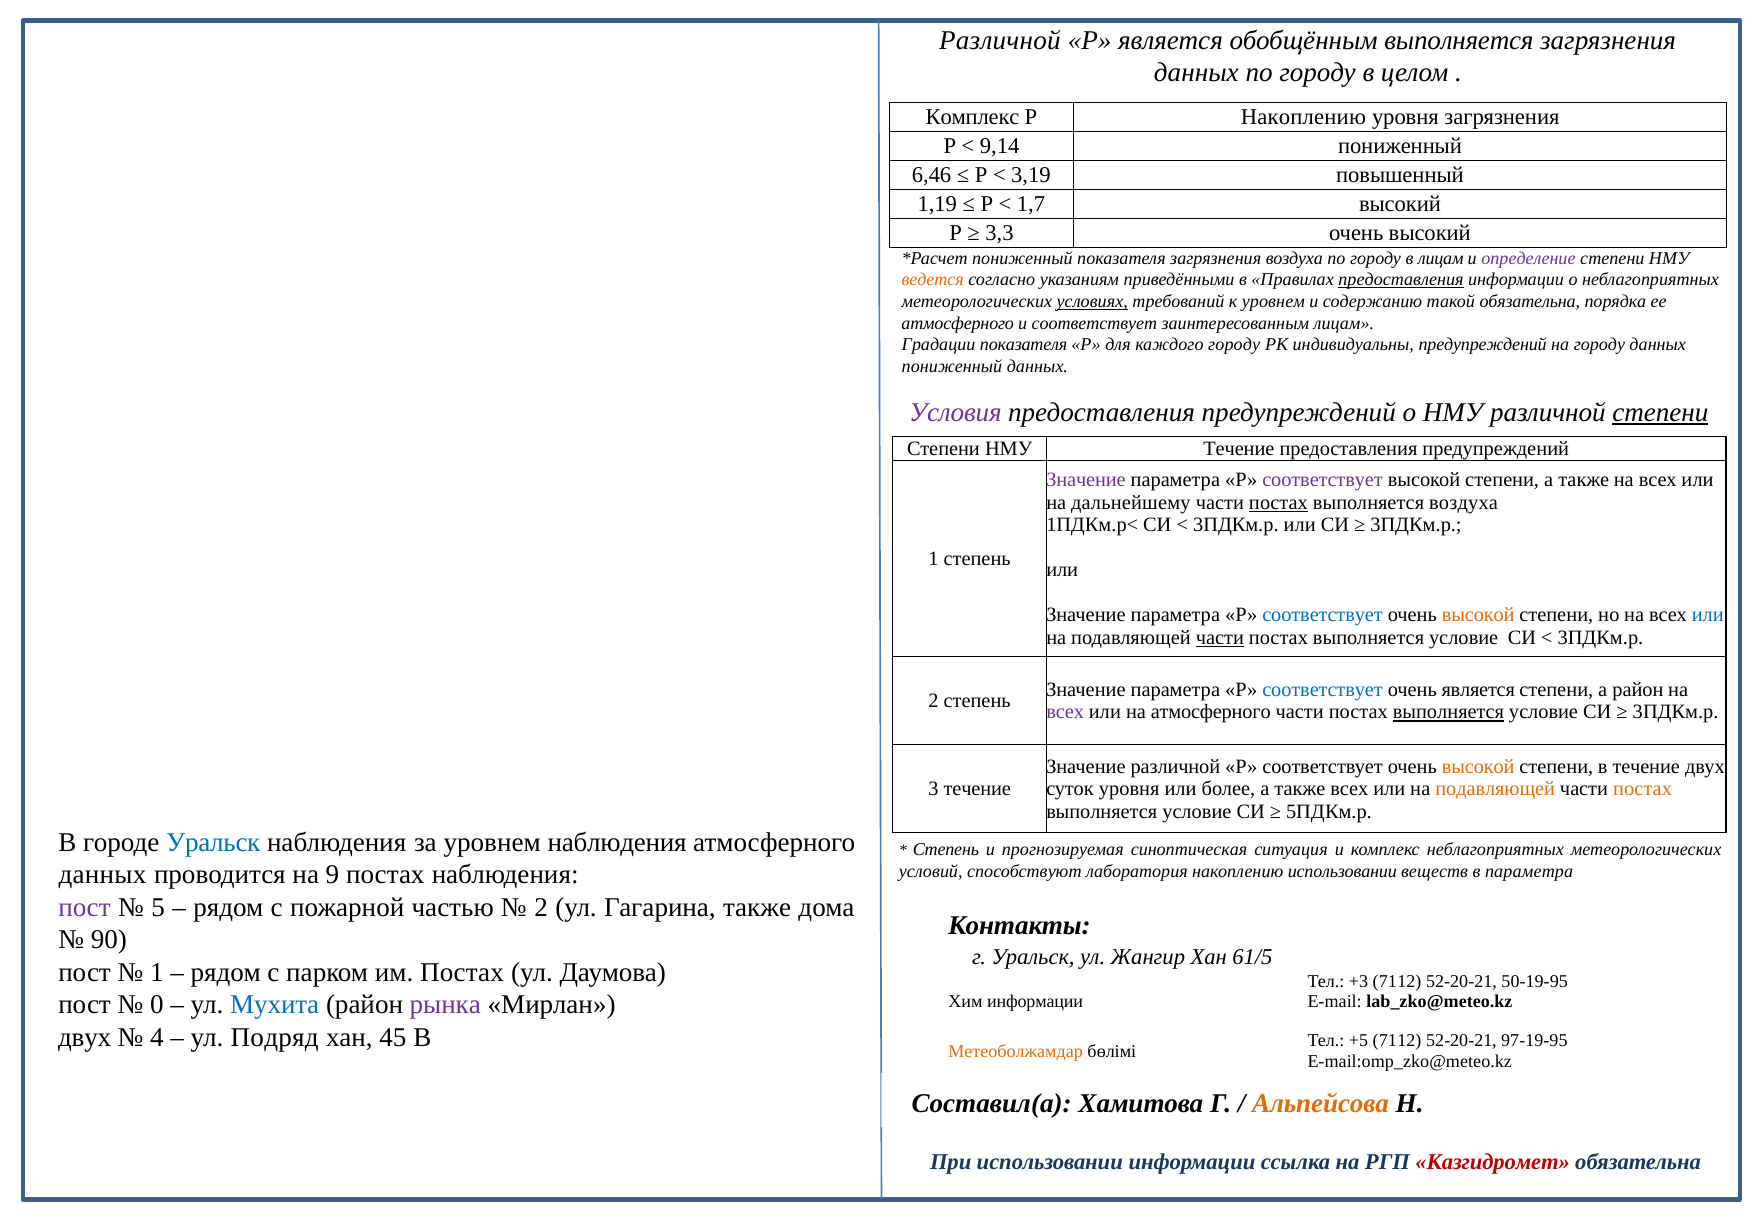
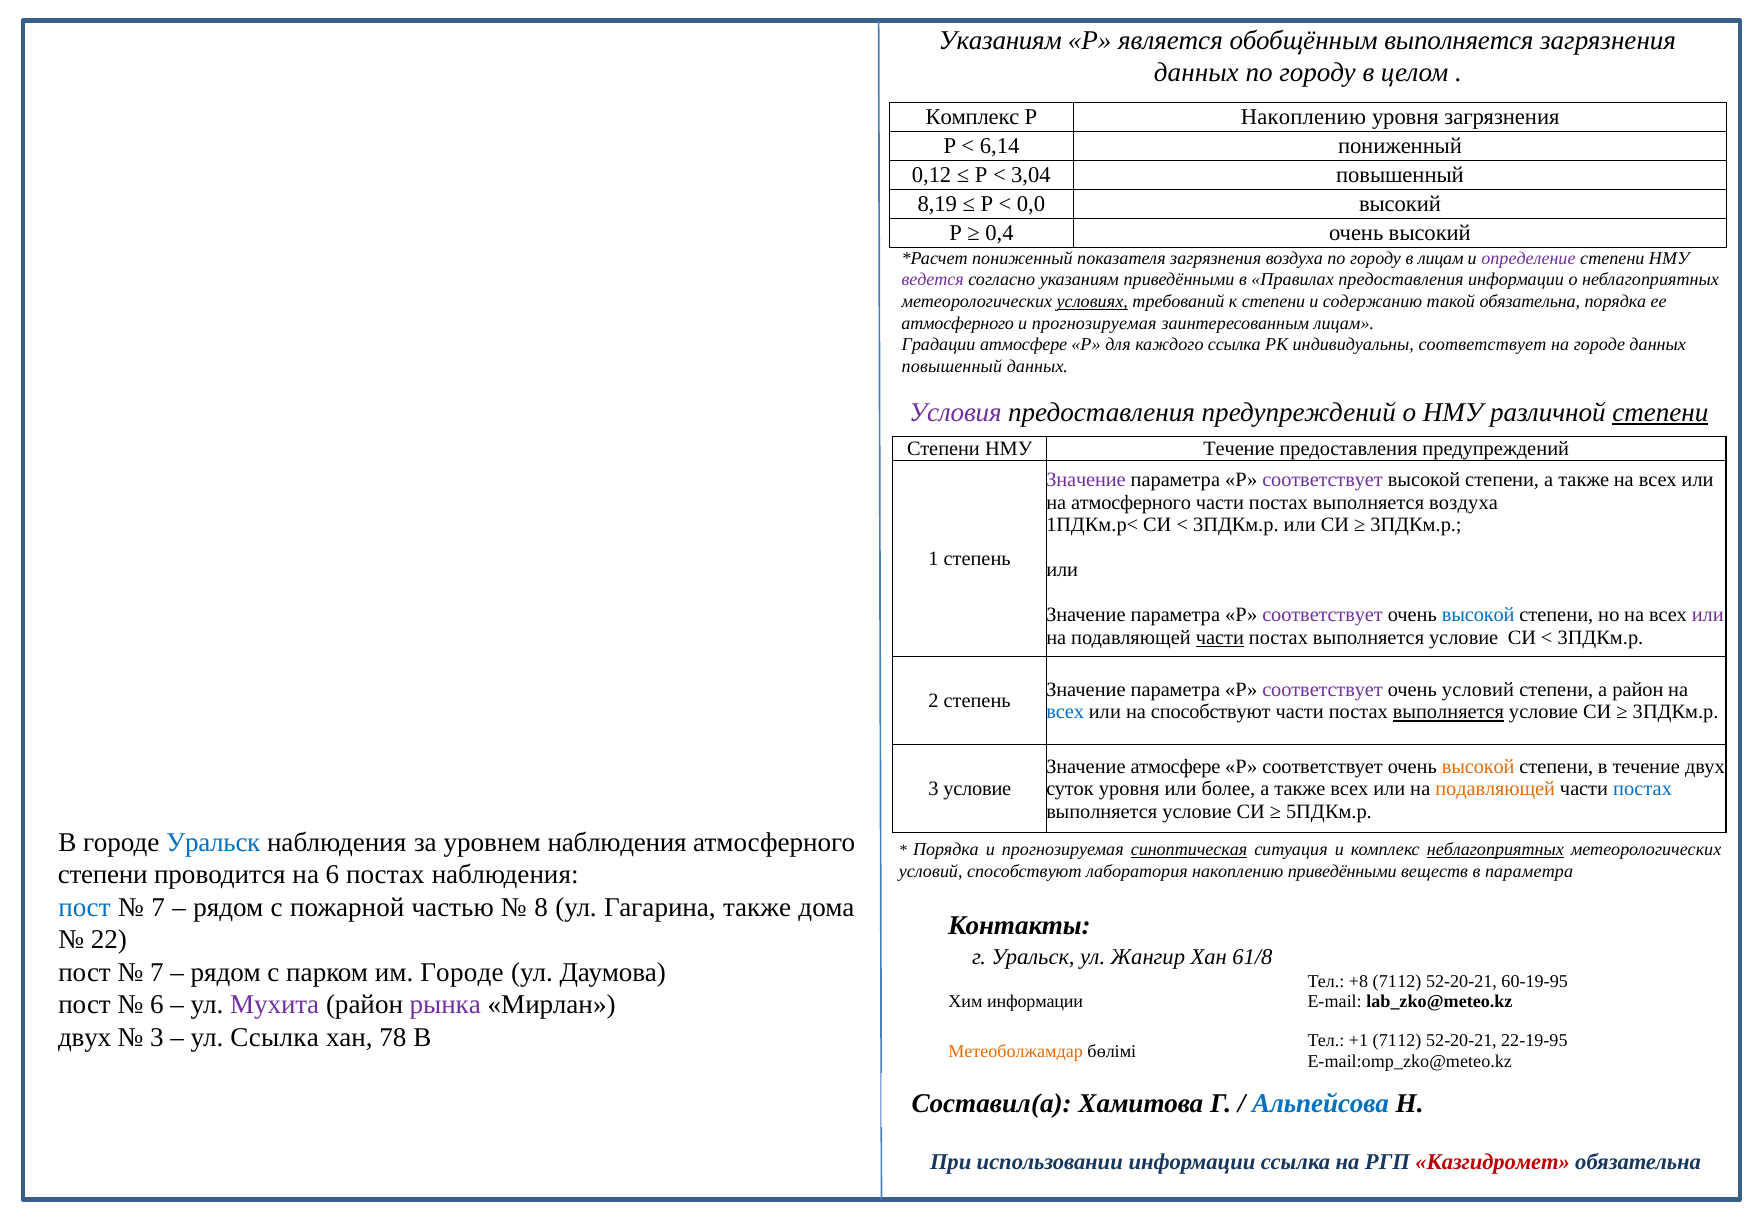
Различной: Различной -> Указаниям (1000, 40)
9,14: 9,14 -> 6,14 (1000, 146)
6,46: 6,46 -> 0,12 (932, 175)
3,19: 3,19 -> 3,04 (1031, 175)
1,19: 1,19 -> 8,19 (937, 204)
1,7: 1,7 -> 0,0 (1031, 204)
3,3: 3,3 -> 0,4 (1000, 233)
ведется colour: orange -> purple (933, 280)
предоставления underline: present -> none (1401, 280)
к уровнем: уровнем -> степени (1273, 302)
соответствует: соответствует -> прогнозируемая (1094, 323)
Градации показателя: показателя -> атмосфере (1024, 345)
каждого городу: городу -> ссылка (1234, 345)
индивидуальны предупреждений: предупреждений -> соответствует (1483, 345)
на городу: городу -> городе (1600, 345)
пониженный: пониженный -> повышенный (952, 367)
на дальнейшему: дальнейшему -> атмосферного (1131, 503)
постах underline: present -> none (1278, 503)
соответствует colour: blue -> purple (1323, 616)
высокой colour: orange -> blue (1478, 616)
или colour: blue -> purple (1708, 616)
соответствует colour: blue -> purple (1323, 690)
очень является: является -> условий (1478, 690)
всех colour: purple -> blue (1065, 712)
на атмосферного: атмосферного -> способствуют (1211, 712)
Значение различной: различной -> атмосфере (1175, 767)
3 течение: течение -> условие (977, 789)
постах colour: orange -> blue (1643, 789)
Степень: Степень -> Порядка (946, 850)
синоптическая underline: none -> present (1189, 850)
неблагоприятных underline: none -> present (1495, 850)
данных: данных -> степени (103, 875)
на 9: 9 -> 6 (333, 875)
накоплению использовании: использовании -> приведёнными (1342, 872)
пост colour: purple -> blue (84, 908)
5: 5 -> 7 (158, 908)
2: 2 -> 8 (541, 908)
90: 90 -> 22 (109, 940)
61/5: 61/5 -> 61/8 (1252, 957)
1: 1 -> 7 (157, 973)
им Постах: Постах -> Городе (462, 973)
+3: +3 -> +8 (1359, 982)
50-19-95: 50-19-95 -> 60-19-95 (1535, 982)
0: 0 -> 6 (157, 1005)
Мухита colour: blue -> purple (275, 1005)
4: 4 -> 3 (157, 1038)
ул Подряд: Подряд -> Ссылка (275, 1038)
45: 45 -> 78 (393, 1038)
+5: +5 -> +1 (1359, 1041)
97-19-95: 97-19-95 -> 22-19-95 (1534, 1041)
Альпейсова colour: orange -> blue (1321, 1104)
